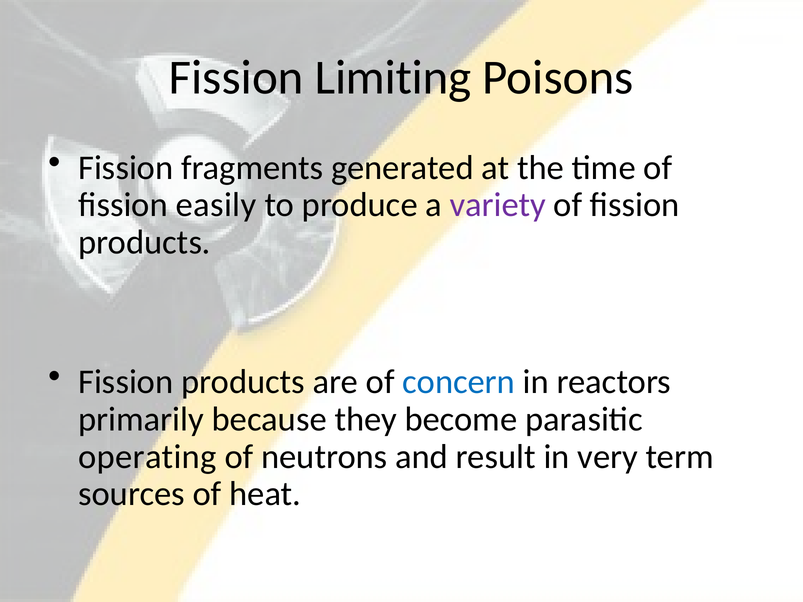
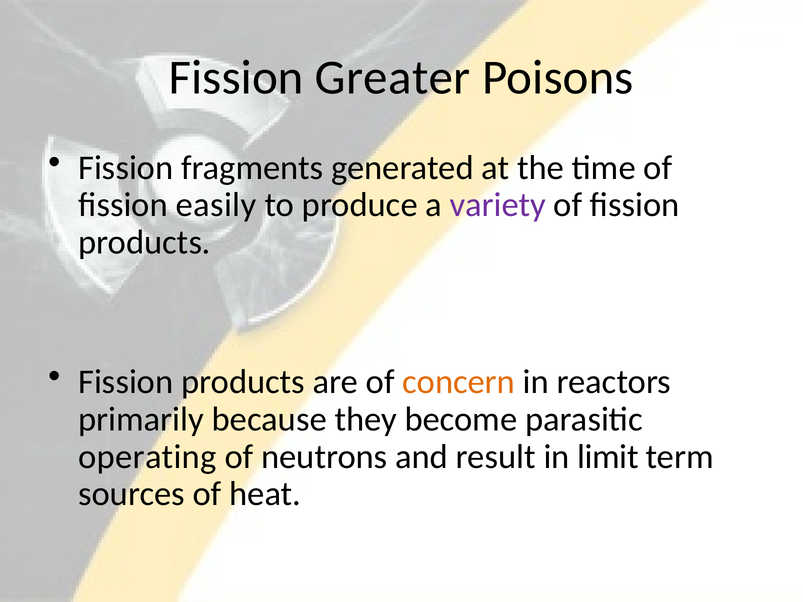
Limiting: Limiting -> Greater (393, 78)
concern colour: blue -> orange (459, 382)
very: very -> limit (608, 457)
